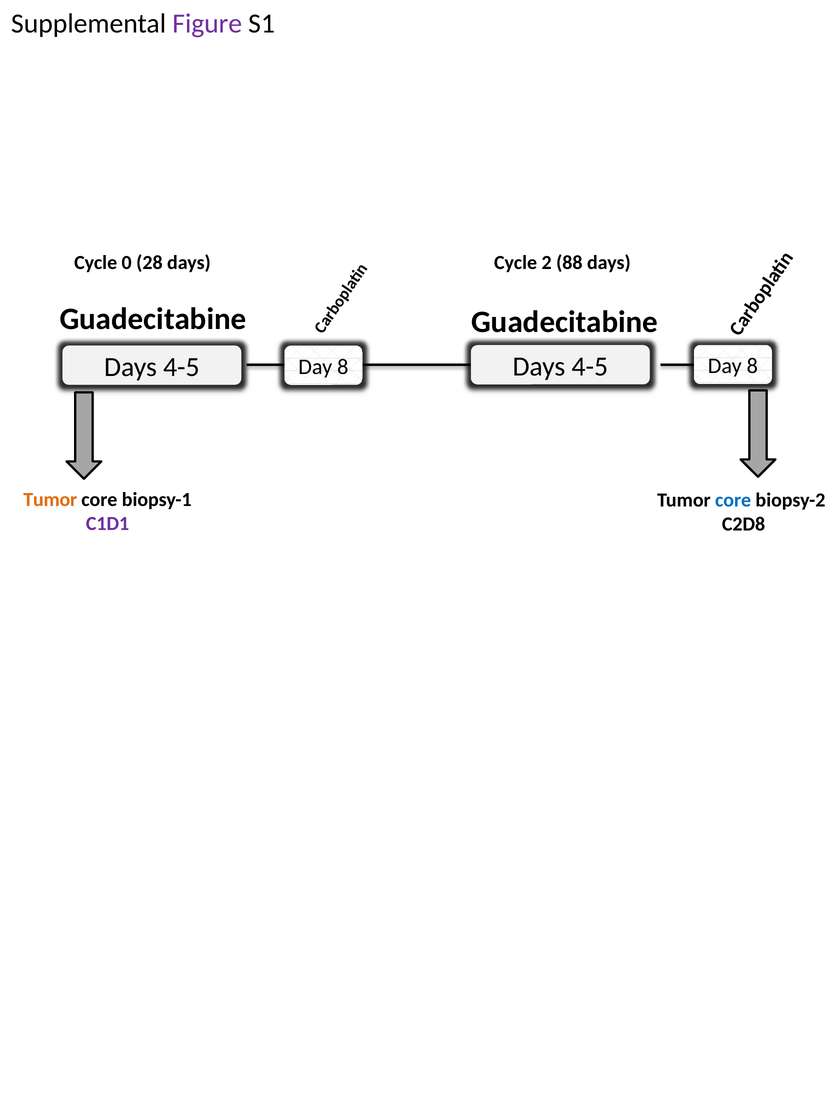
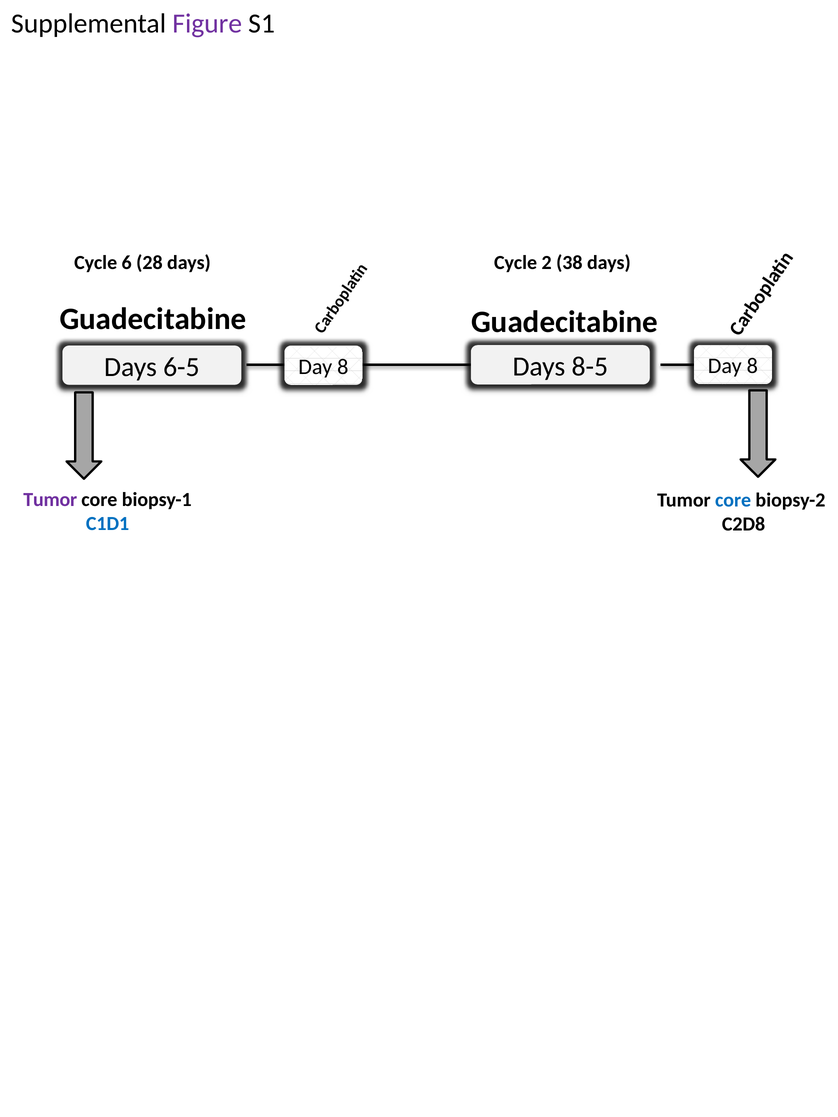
0: 0 -> 6 (127, 263)
88: 88 -> 38 (569, 263)
4-5: 4-5 -> 8-5 (590, 367)
4-5: 4-5 -> 6-5 (181, 367)
Tumor colour: orange -> purple (50, 500)
C1D1 colour: purple -> blue (108, 524)
